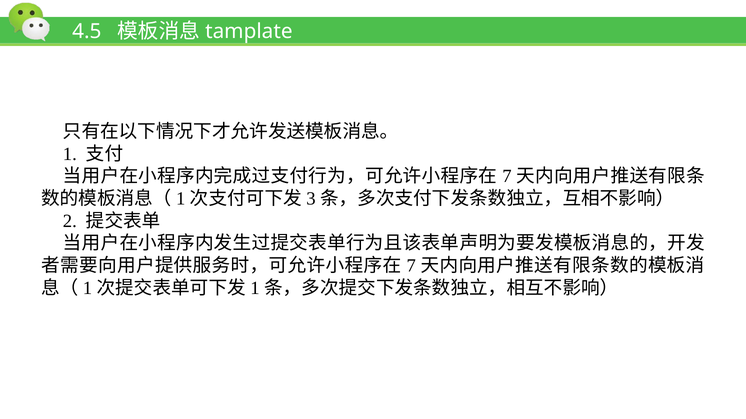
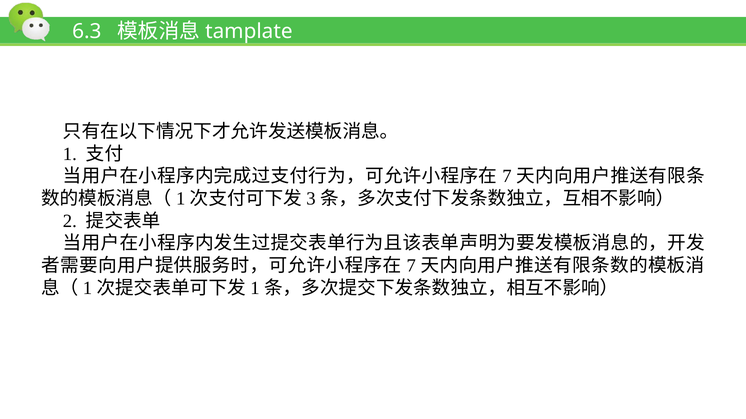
4.5: 4.5 -> 6.3 (87, 32)
